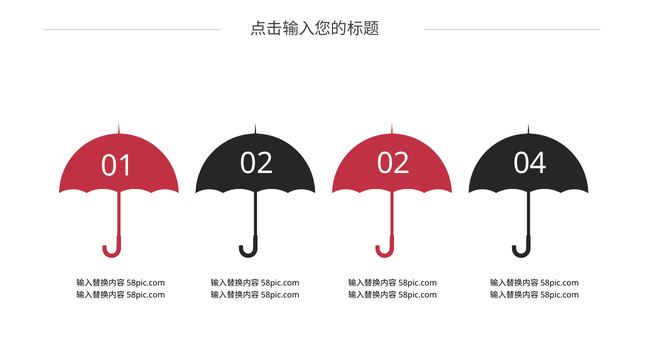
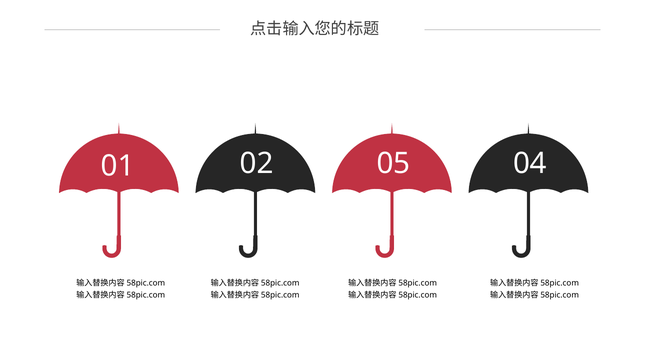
02 02: 02 -> 05 (393, 164)
